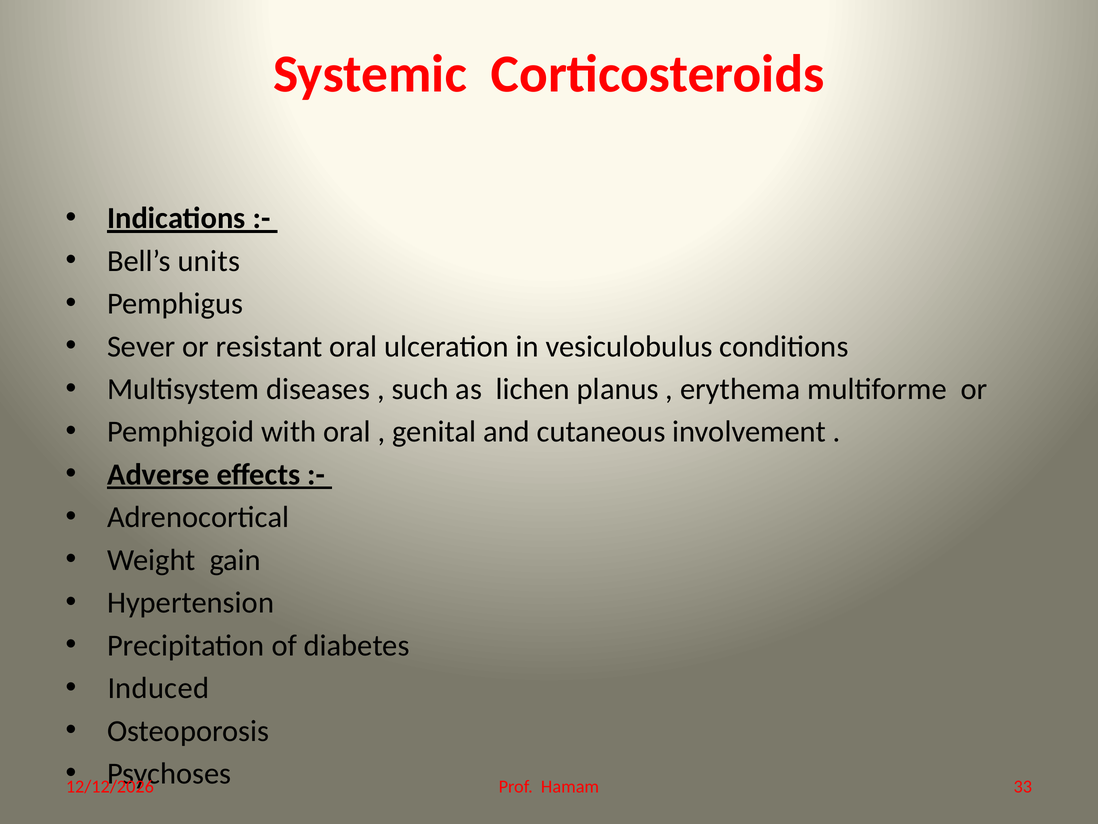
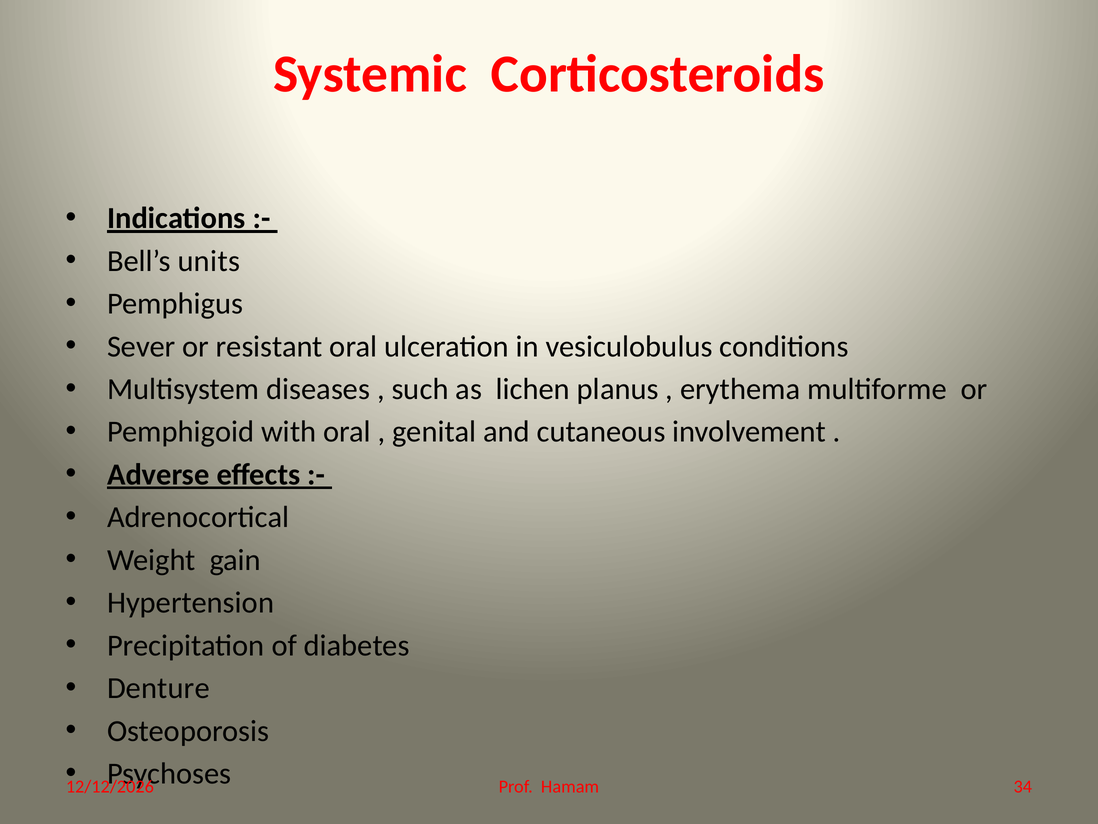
Induced: Induced -> Denture (158, 688)
33: 33 -> 34 (1023, 786)
